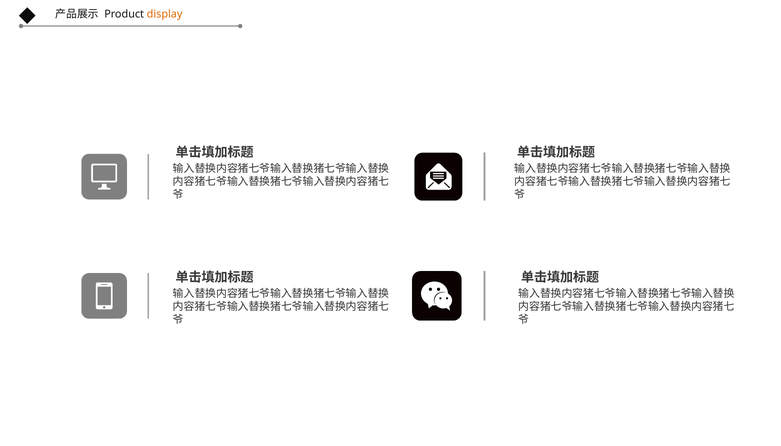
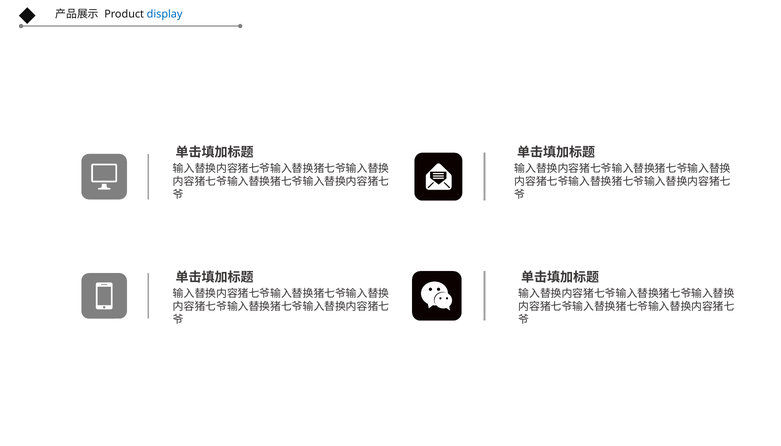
display colour: orange -> blue (165, 14)
